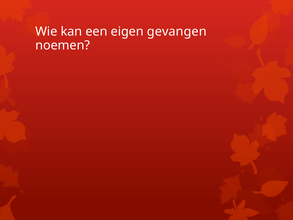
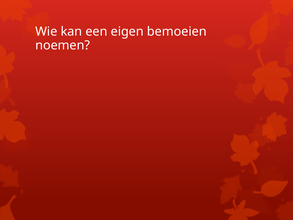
gevangen: gevangen -> bemoeien (177, 32)
